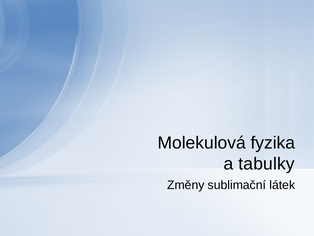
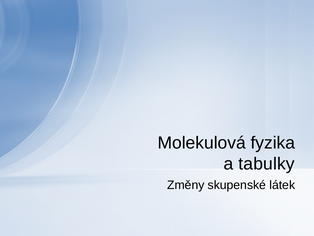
sublimační: sublimační -> skupenské (237, 185)
